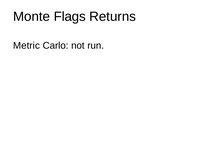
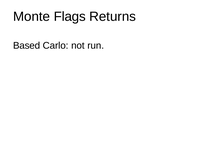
Metric: Metric -> Based (27, 46)
